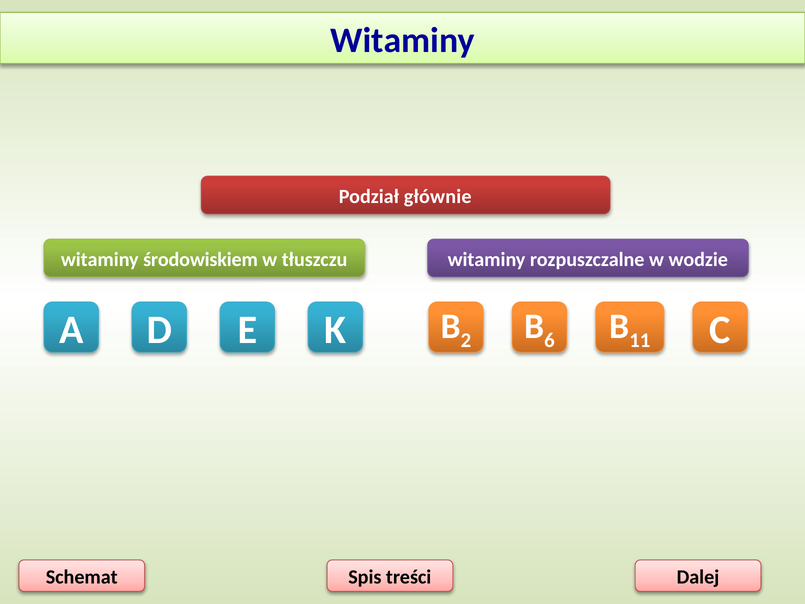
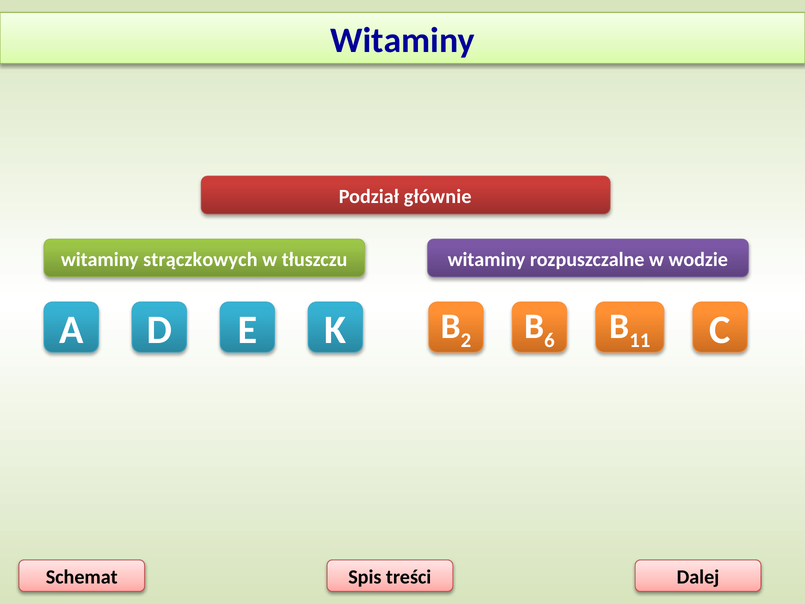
środowiskiem: środowiskiem -> strączkowych (200, 259)
